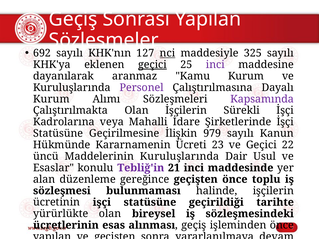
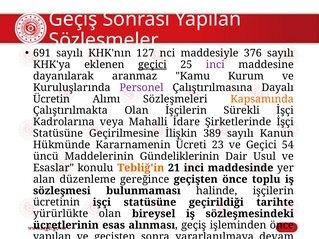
692: 692 -> 691 (42, 53)
nci underline: present -> none (167, 53)
325: 325 -> 376 (253, 53)
Kurum: Kurum -> Ücretin (52, 99)
Kapsamında colour: purple -> orange (262, 99)
979: 979 -> 389 (212, 134)
22: 22 -> 54 (288, 145)
Maddelerinin Kuruluşlarında: Kuruluşlarında -> Gündeliklerinin (180, 157)
Tebliğ'in colour: purple -> orange (141, 168)
